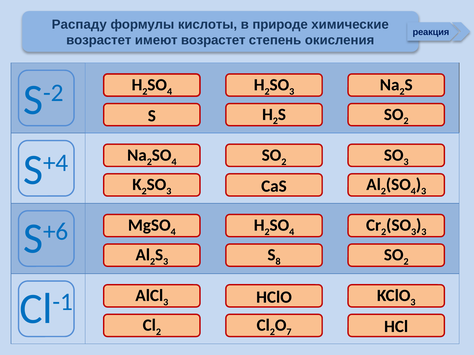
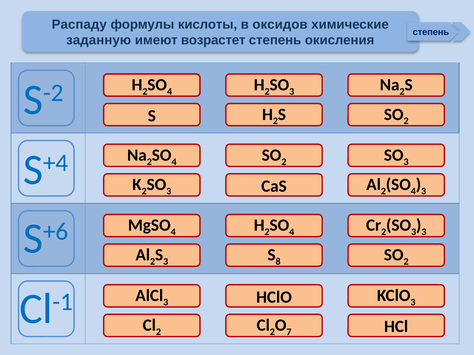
природе: природе -> оксидов (280, 24)
реакция: реакция -> степень (431, 32)
возрастет: возрастет -> заданную (99, 40)
